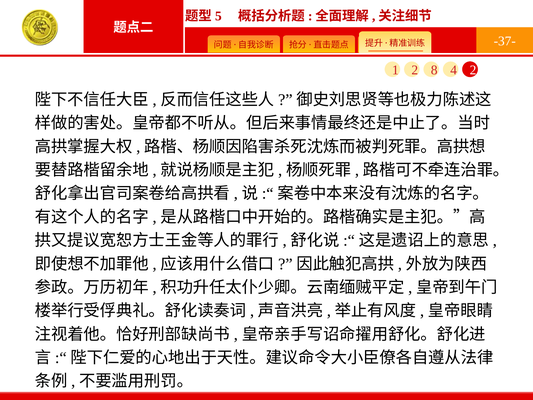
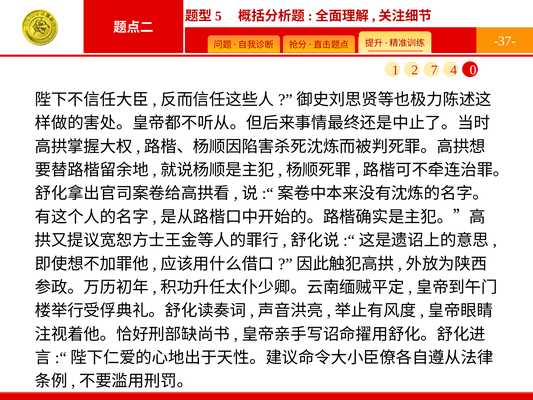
8: 8 -> 7 (434, 70)
4 2: 2 -> 0 (473, 70)
